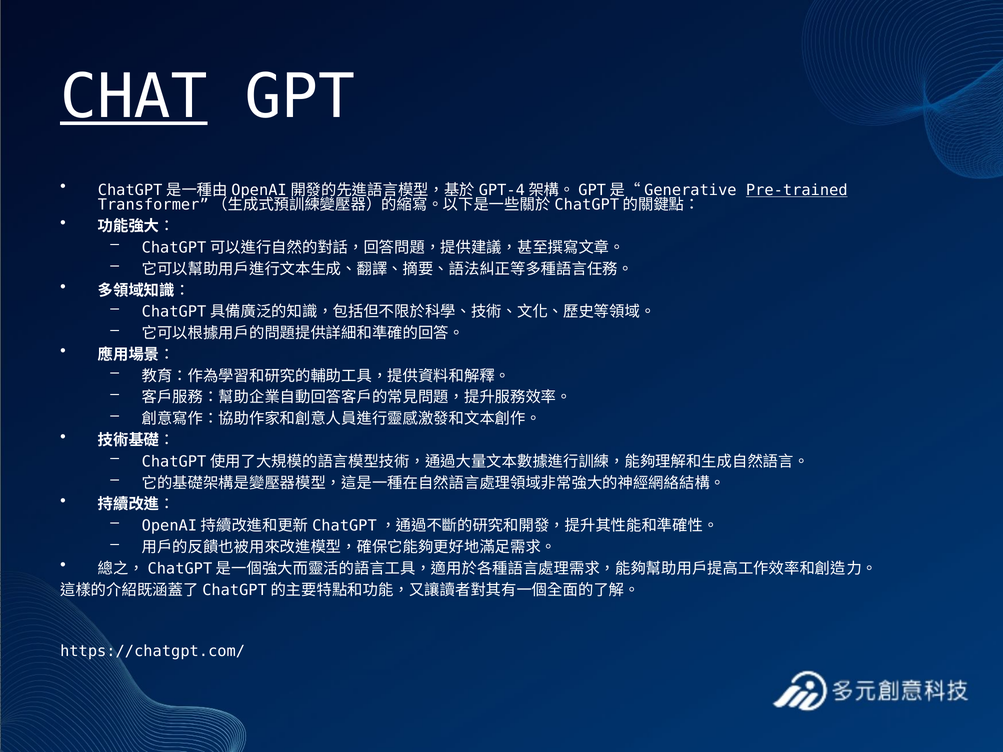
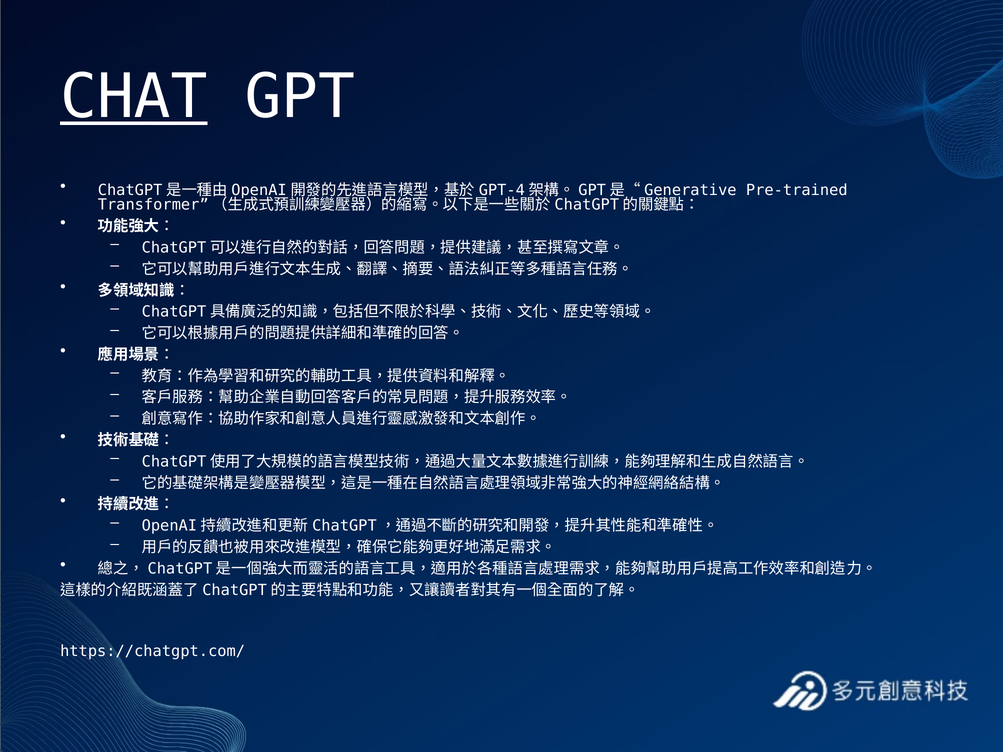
Pre-trained underline: present -> none (797, 190)
